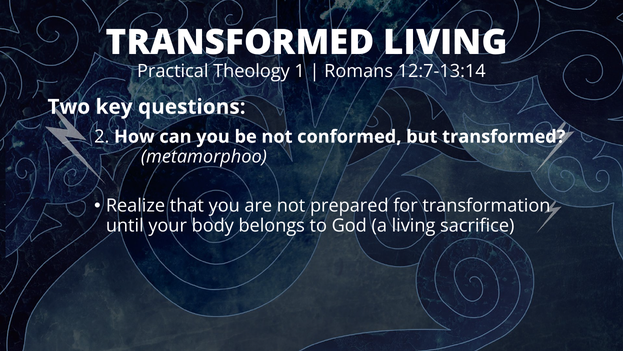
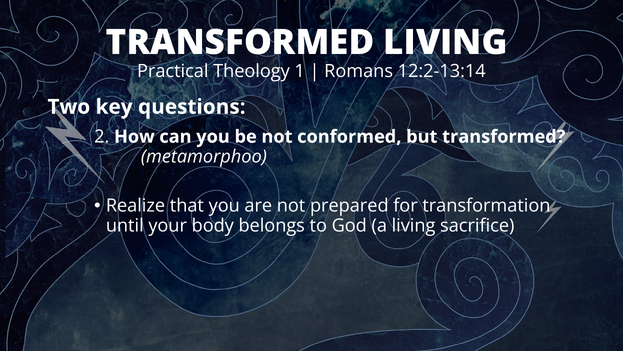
12:7-13:14: 12:7-13:14 -> 12:2-13:14 (442, 71)
